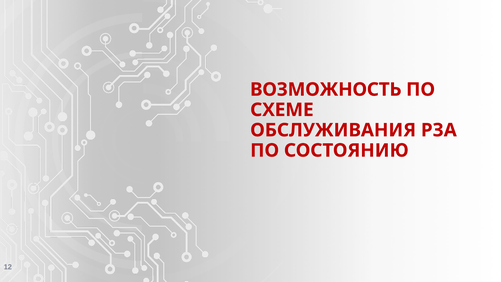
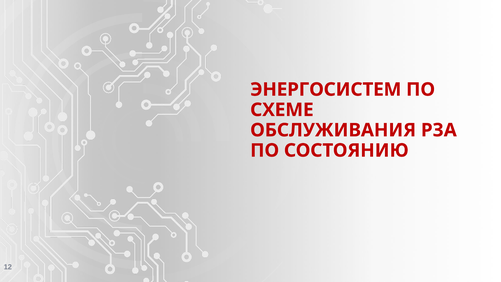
ВОЗМОЖНОСТЬ: ВОЗМОЖНОСТЬ -> ЭНЕРГОСИСТЕМ (326, 89)
